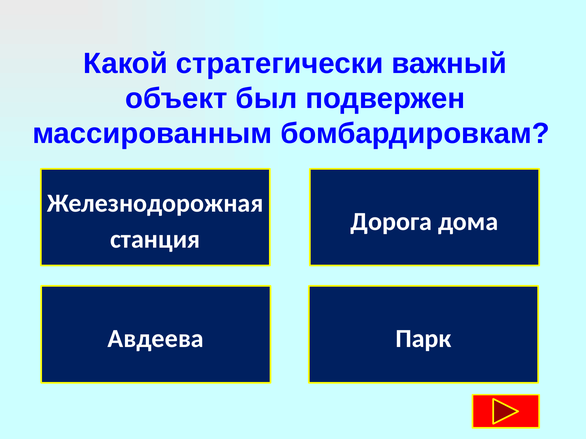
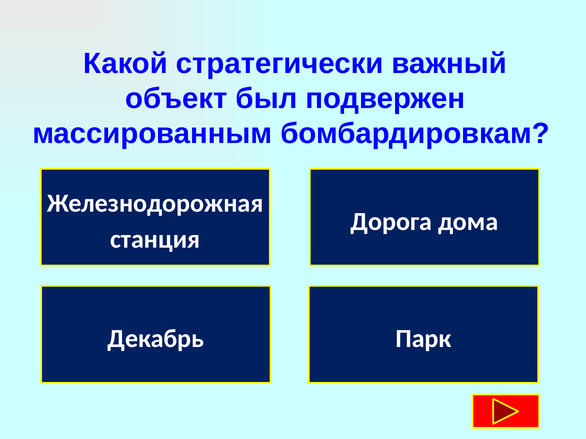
Авдеева: Авдеева -> Декабрь (156, 339)
